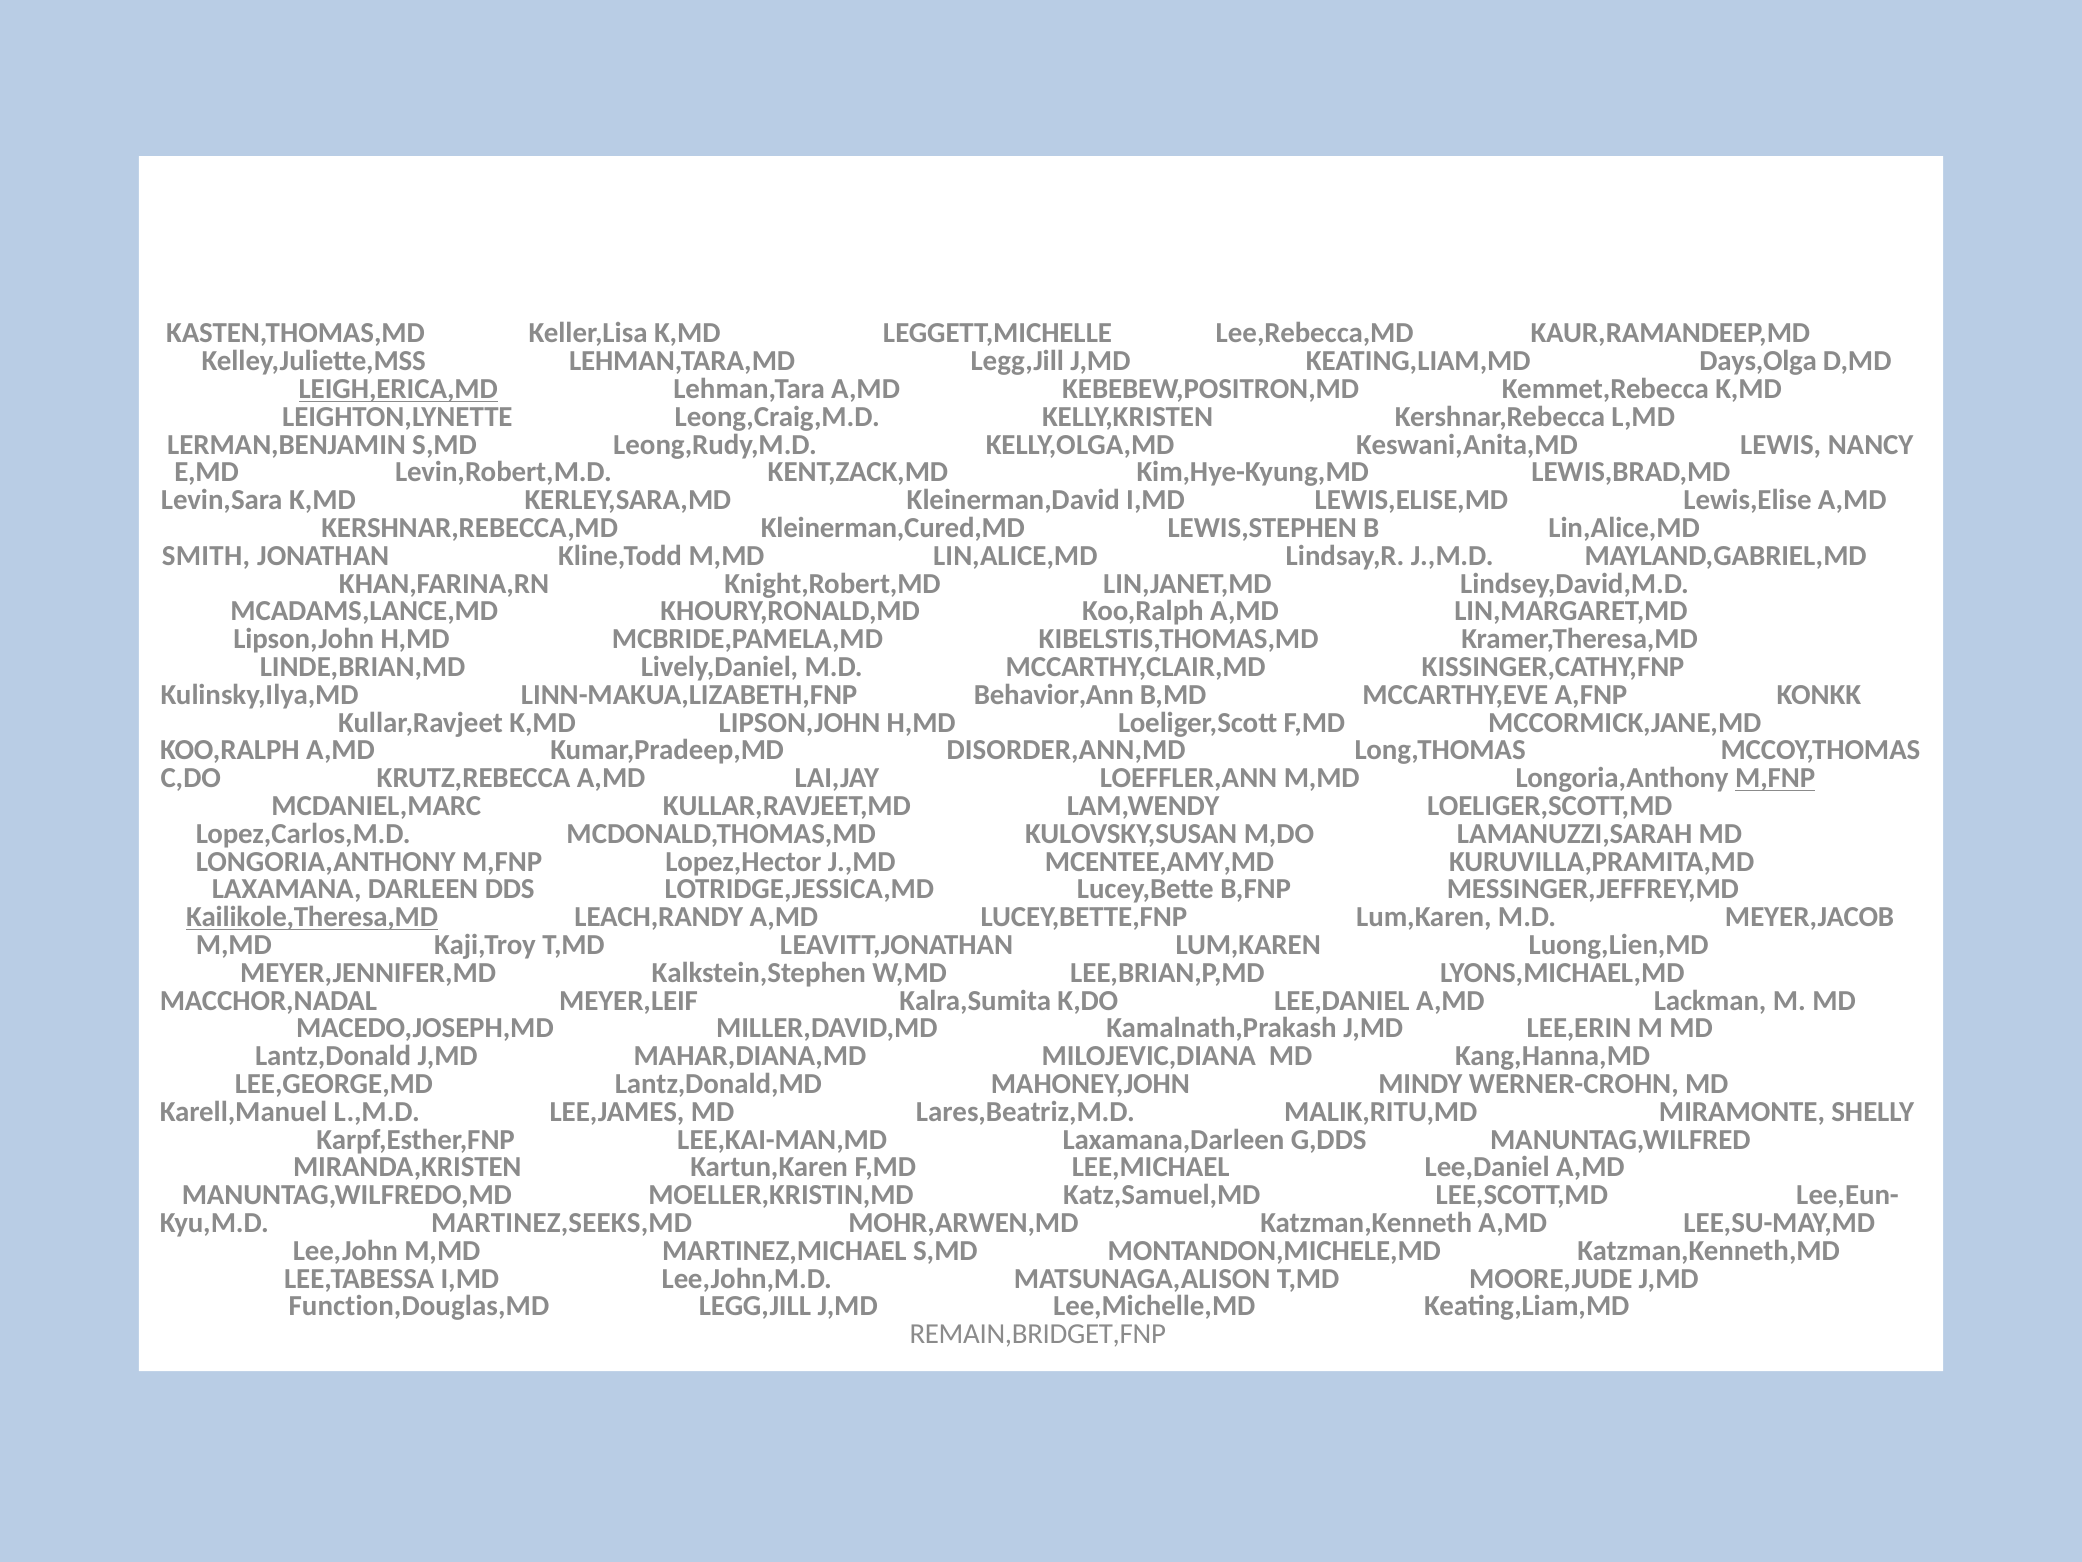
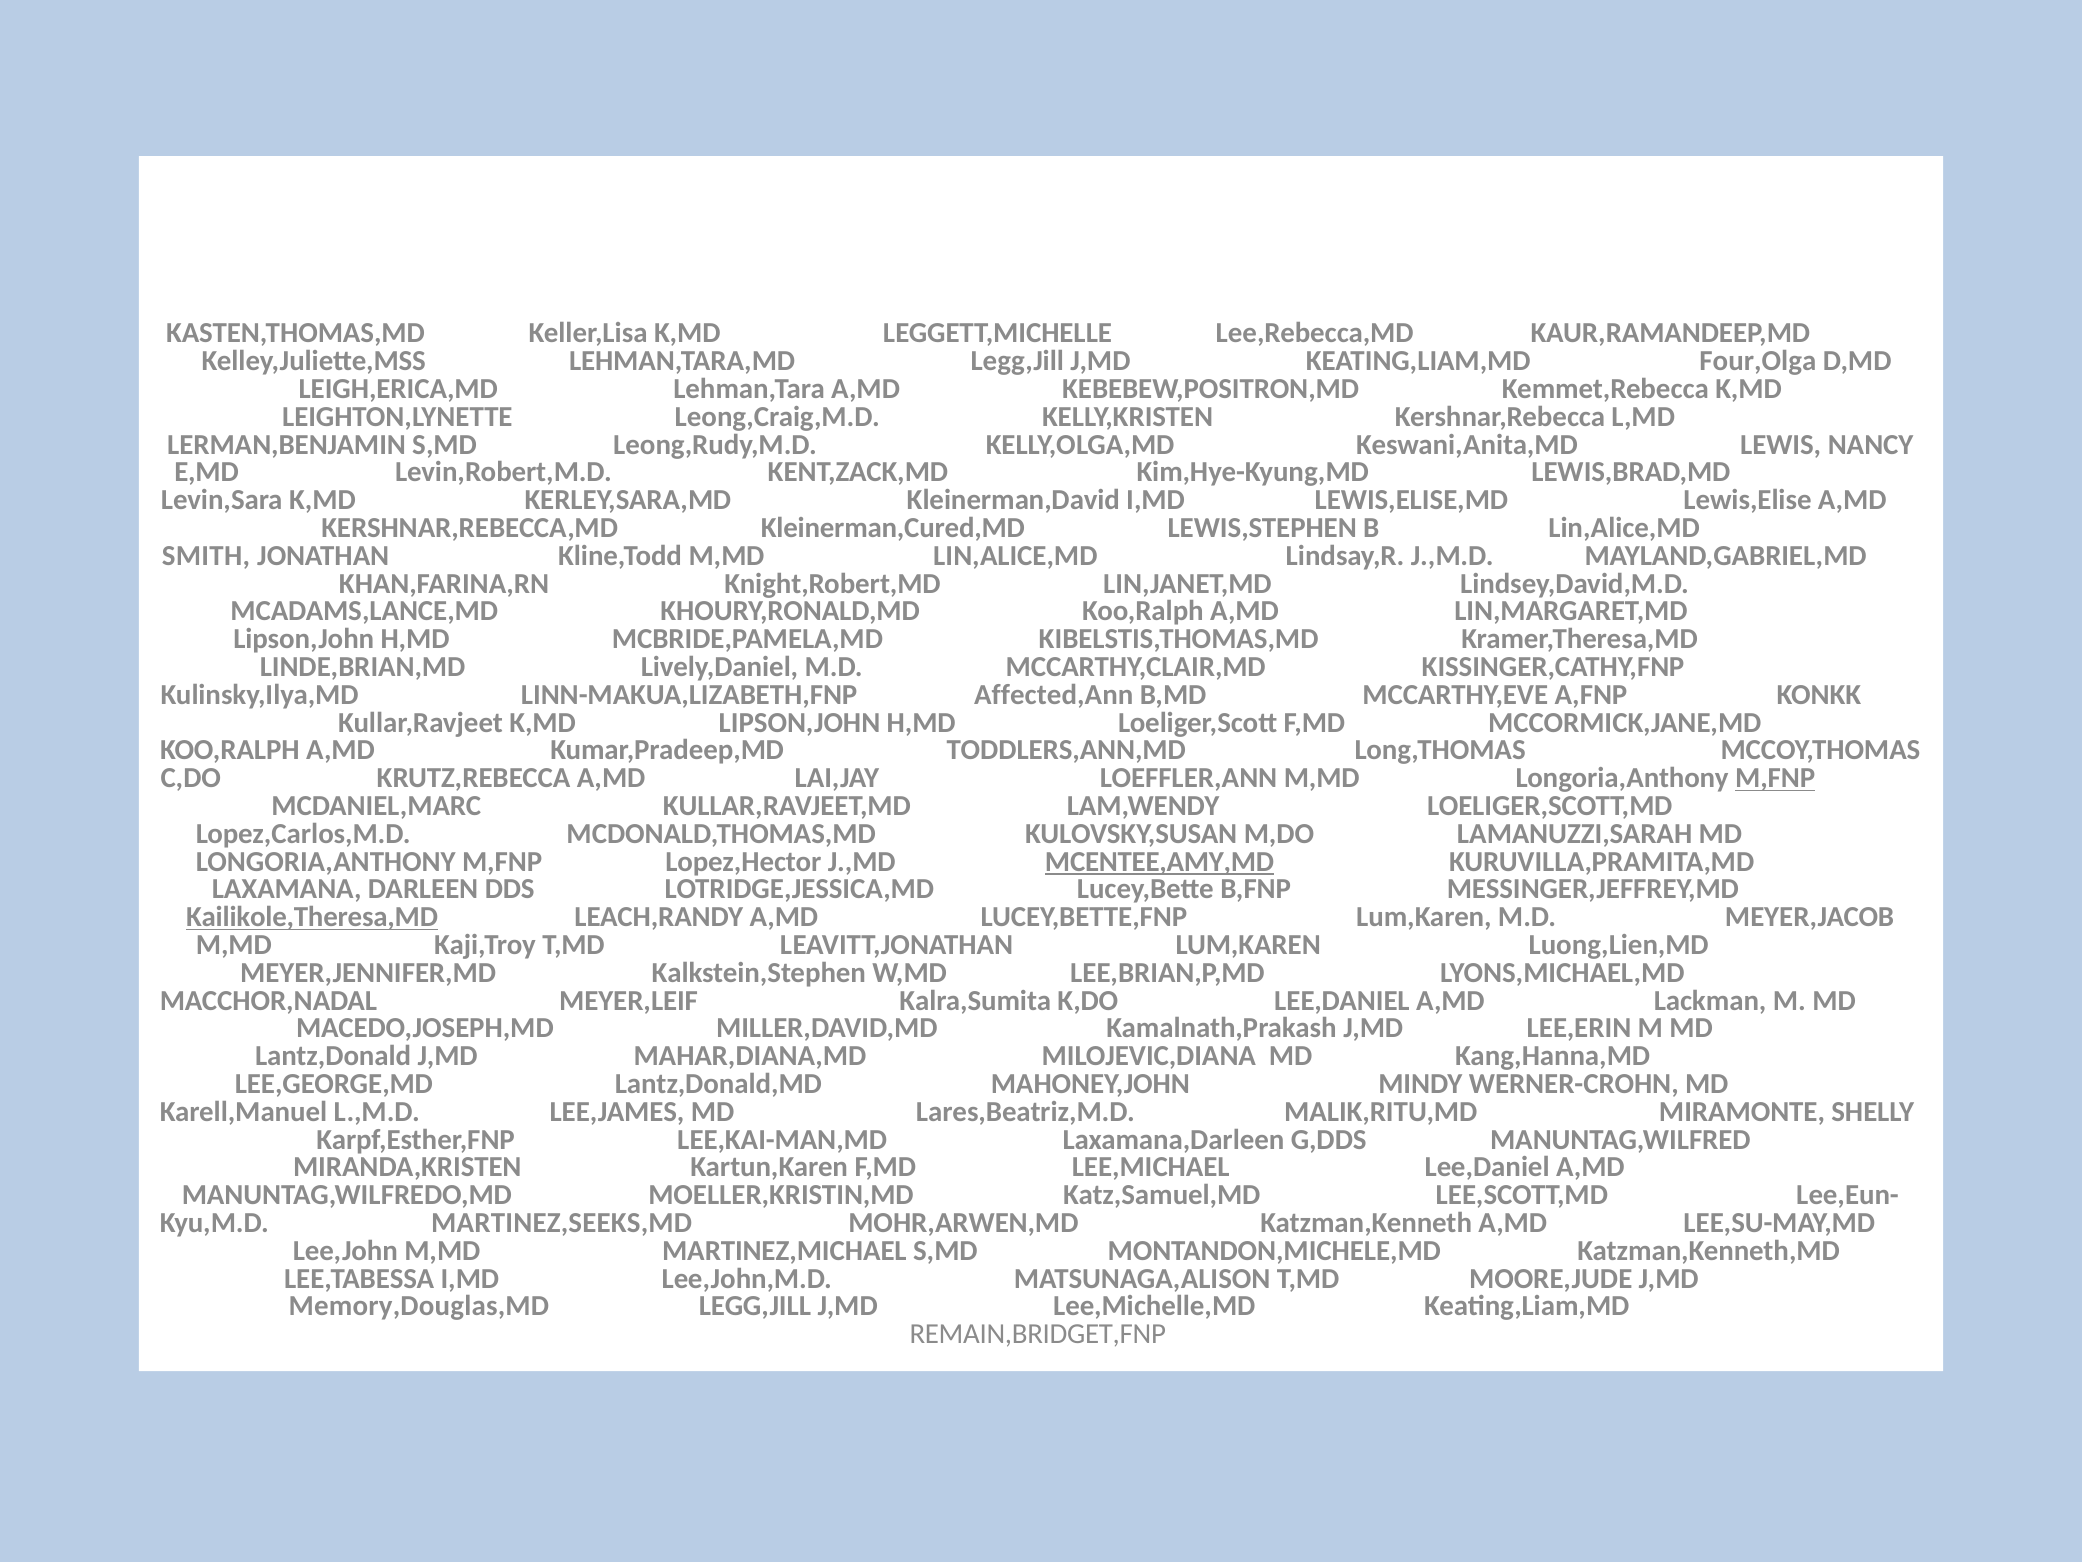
Days,Olga: Days,Olga -> Four,Olga (1758, 361)
LEIGH,ERICA,MD underline: present -> none (398, 389)
Behavior,Ann: Behavior,Ann -> Affected,Ann (1054, 695)
DISORDER,ANN,MD: DISORDER,ANN,MD -> TODDLERS,ANN,MD (1066, 750)
MCENTEE,AMY,MD underline: none -> present (1160, 861)
Function,Douglas,MD: Function,Douglas,MD -> Memory,Douglas,MD (419, 1306)
